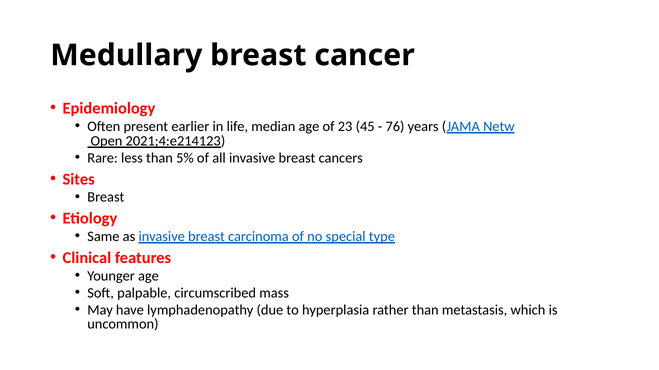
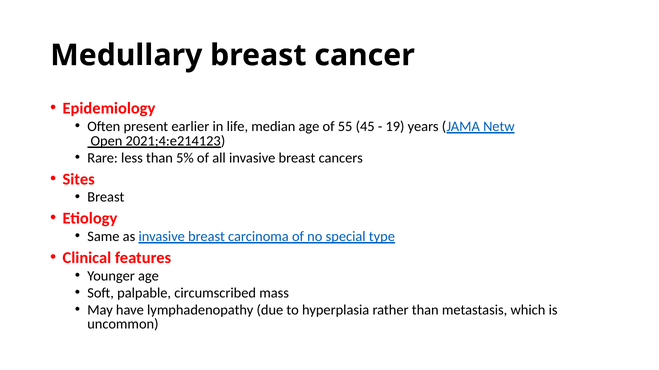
23: 23 -> 55 (345, 127)
76: 76 -> 19 (395, 127)
